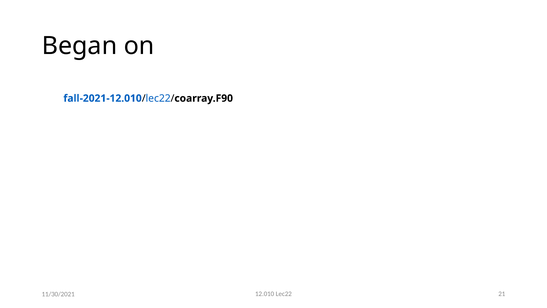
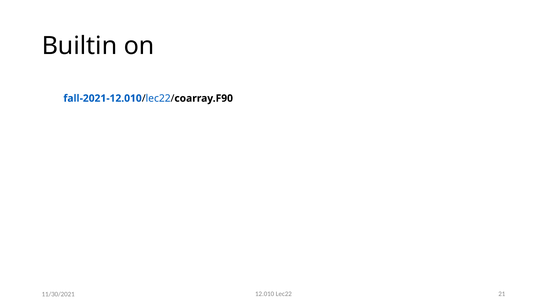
Began: Began -> Builtin (79, 46)
